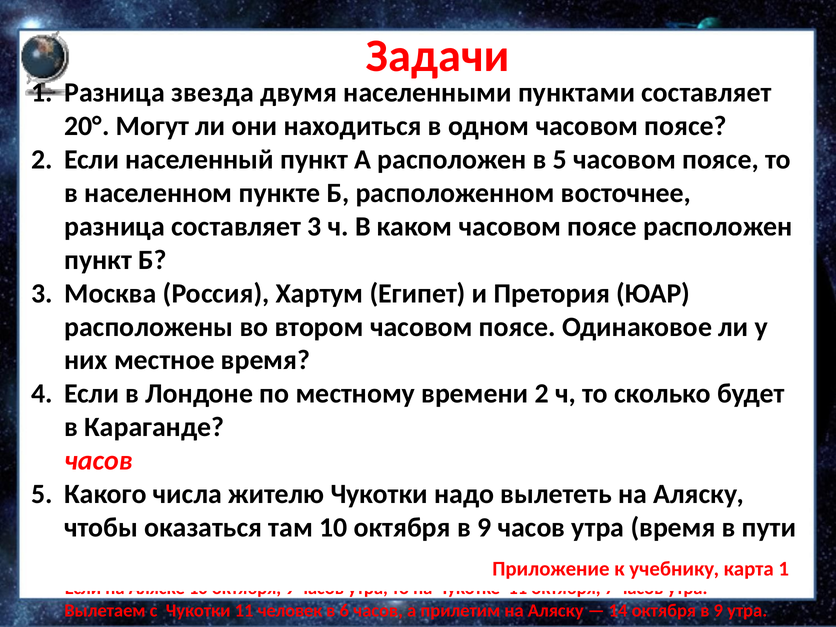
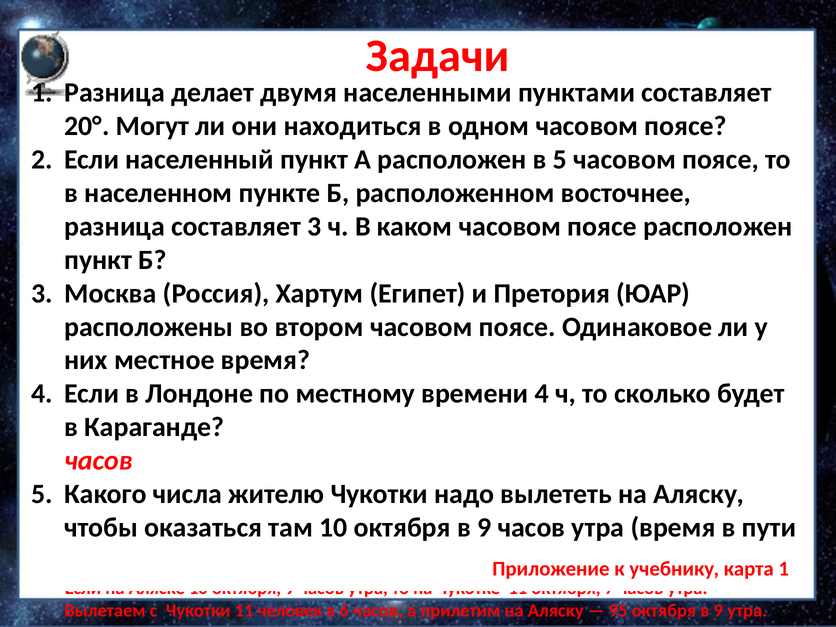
звезда: звезда -> делает (213, 93)
времени 2: 2 -> 4 (542, 394)
14: 14 -> 95 (618, 610)
